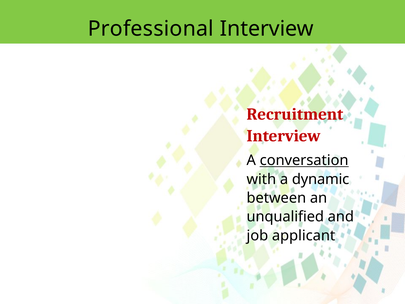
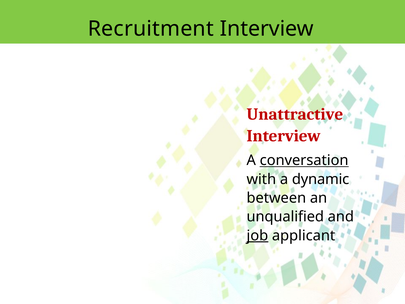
Professional: Professional -> Recruitment (151, 29)
Recruitment: Recruitment -> Unattractive (295, 114)
job underline: none -> present (257, 235)
